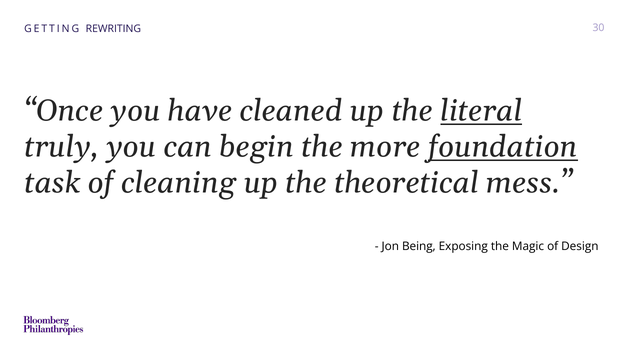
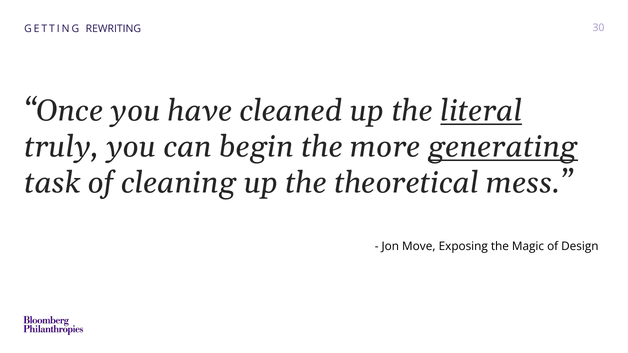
foundation: foundation -> generating (503, 147)
Being: Being -> Move (419, 247)
